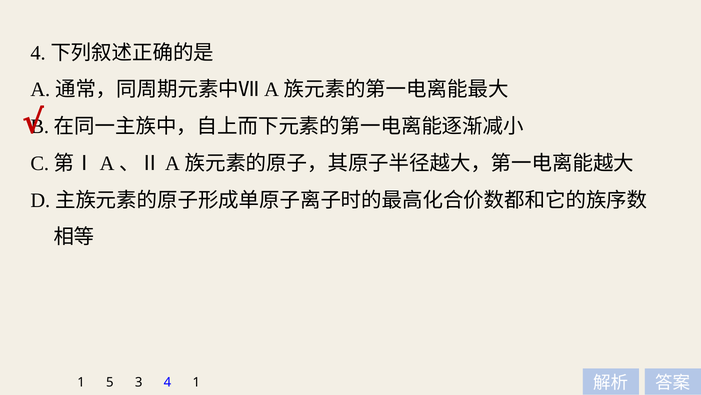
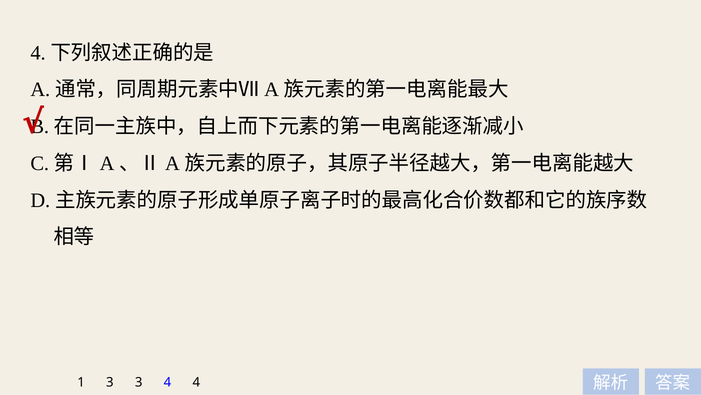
1 5: 5 -> 3 (110, 382)
4 1: 1 -> 4 (196, 382)
